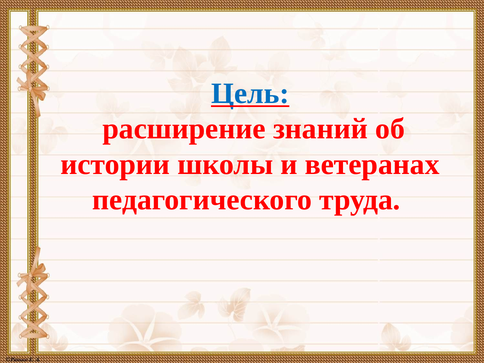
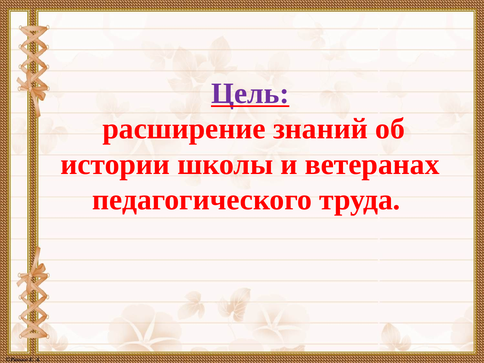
Цель colour: blue -> purple (250, 93)
